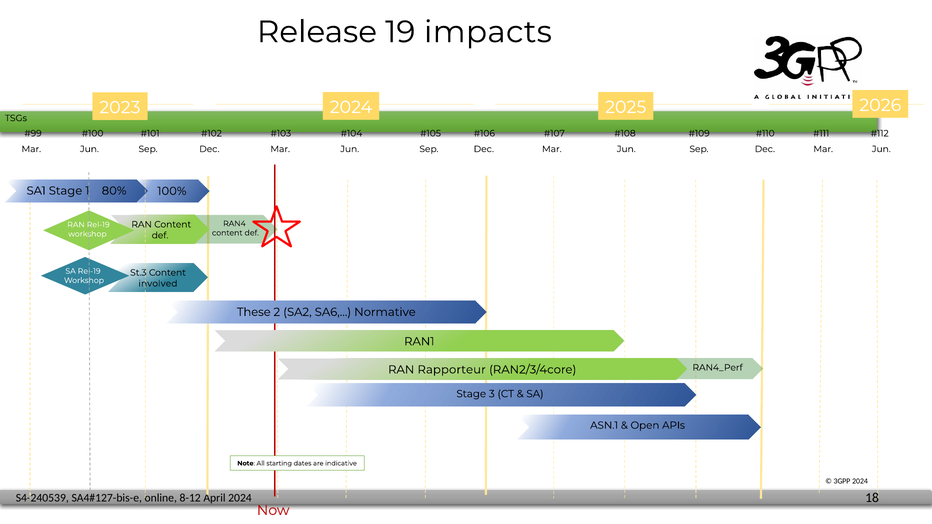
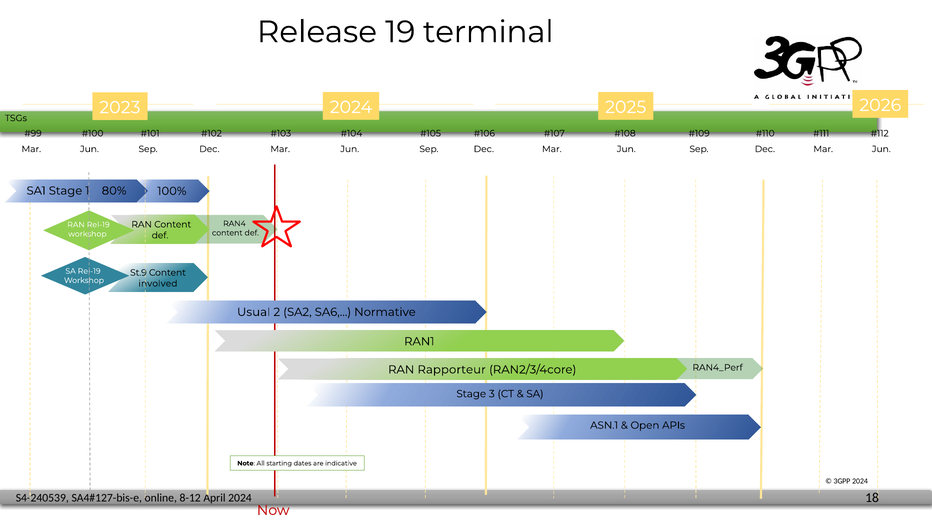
impacts: impacts -> terminal (488, 32)
St.3: St.3 -> St.9 (138, 273)
These: These -> Usual (254, 312)
